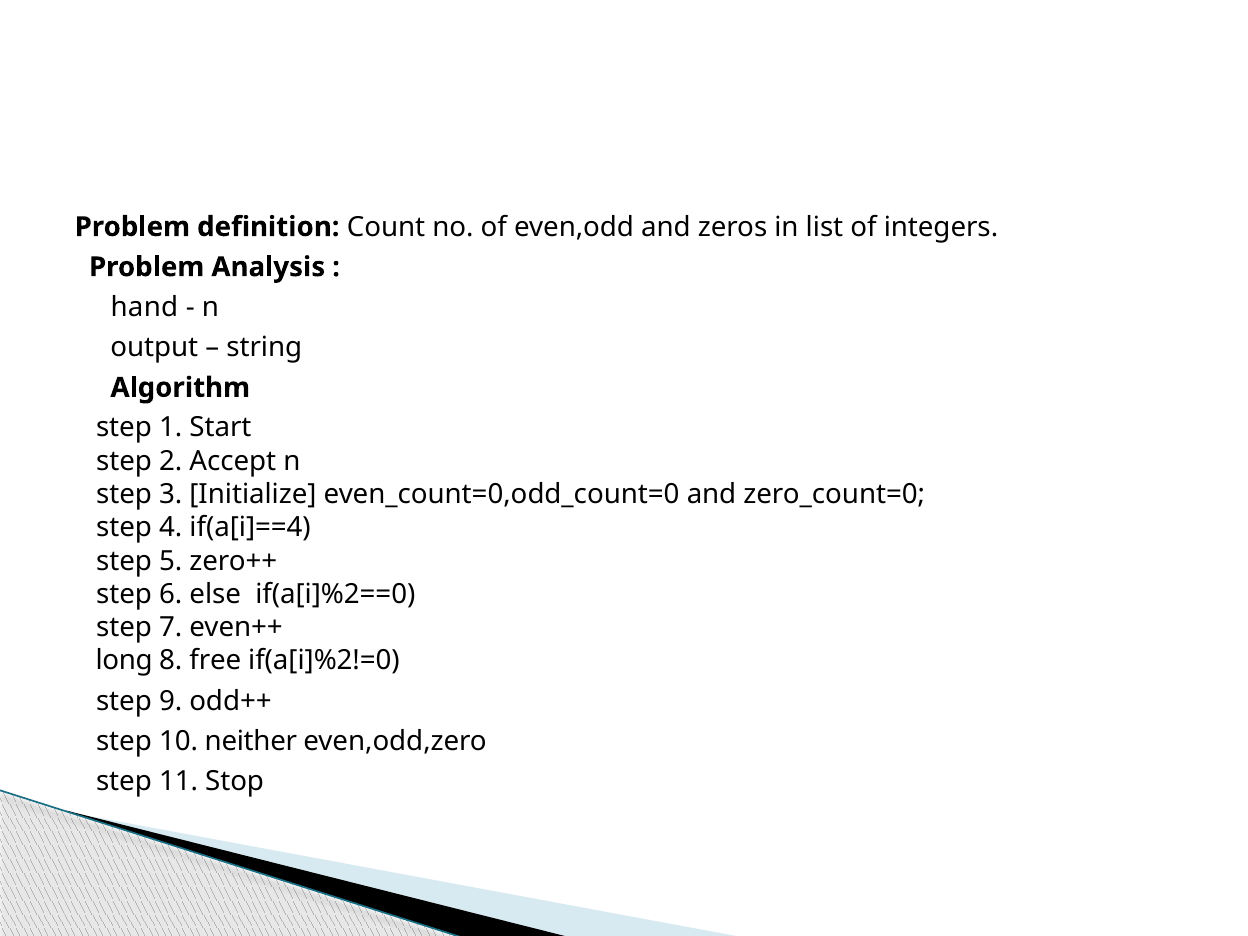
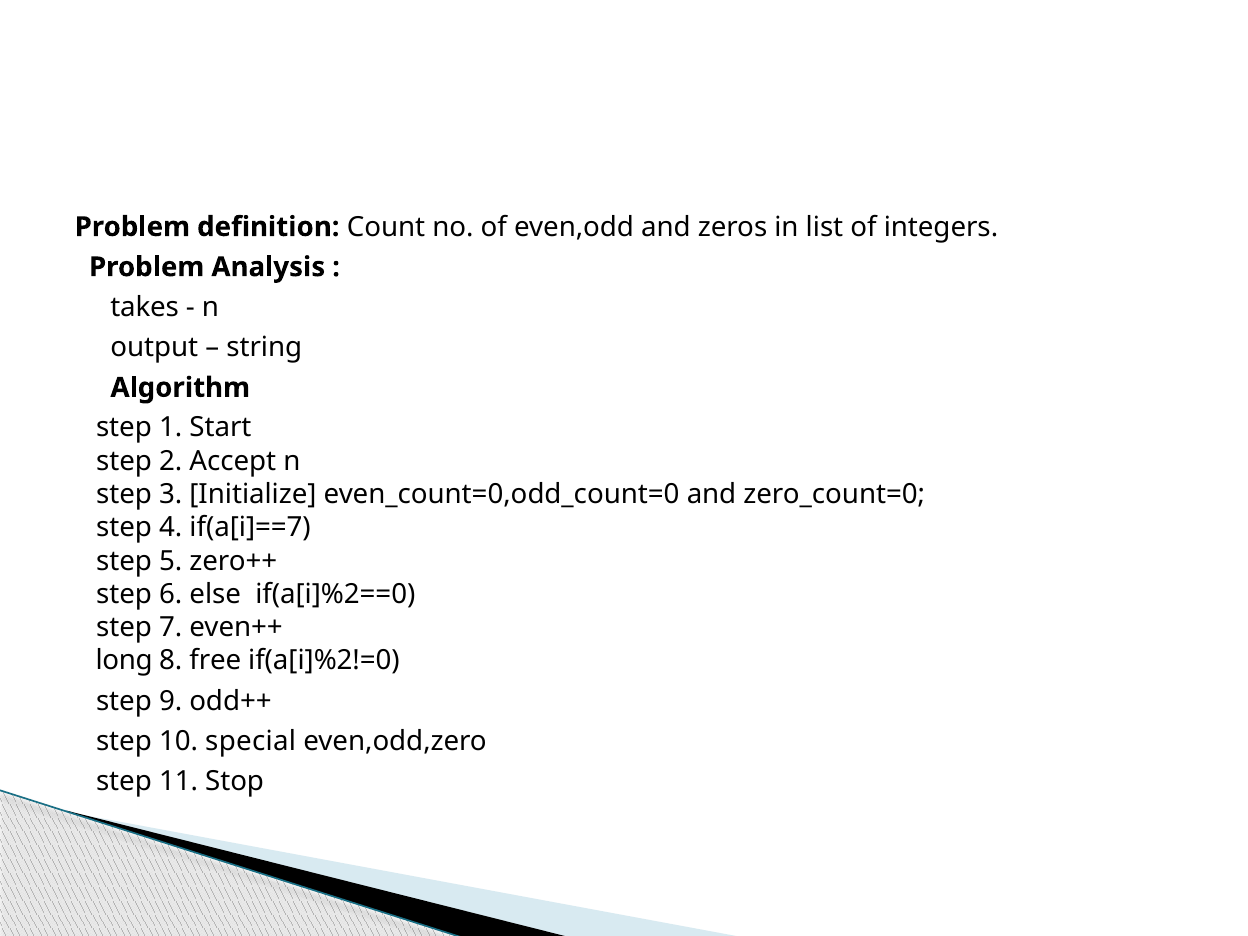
hand: hand -> takes (145, 307)
if(a[i]==4: if(a[i]==4 -> if(a[i]==7 (250, 528)
neither: neither -> special (251, 741)
